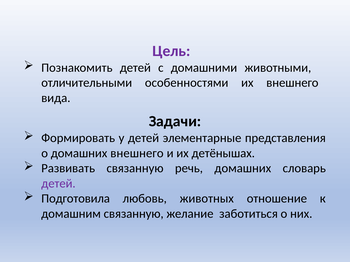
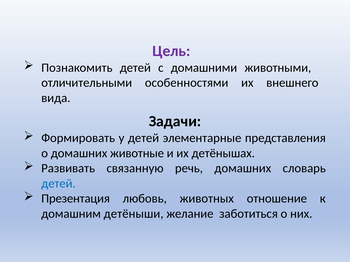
домашних внешнего: внешнего -> животные (137, 153)
детей colour: purple -> blue (58, 184)
Подготовила: Подготовила -> Презентация (76, 199)
домашним связанную: связанную -> детёныши (134, 214)
